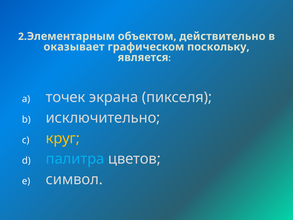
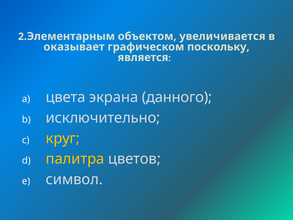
действительно: действительно -> увеличивается (222, 36)
точек: точек -> цвета (66, 97)
пикселя: пикселя -> данного (177, 97)
палитра colour: light blue -> yellow (75, 159)
